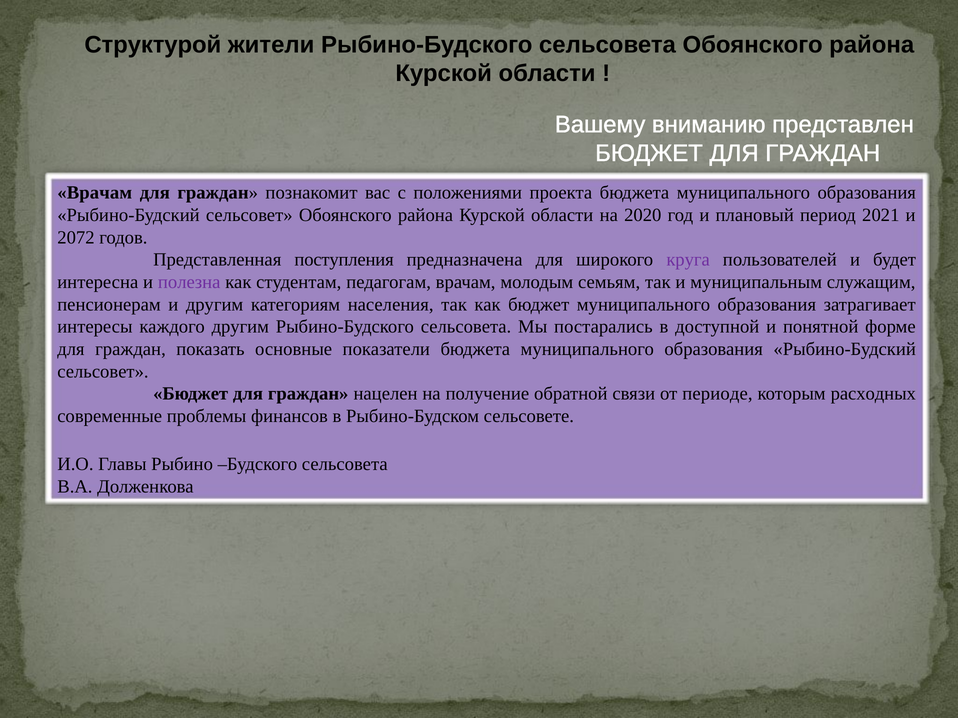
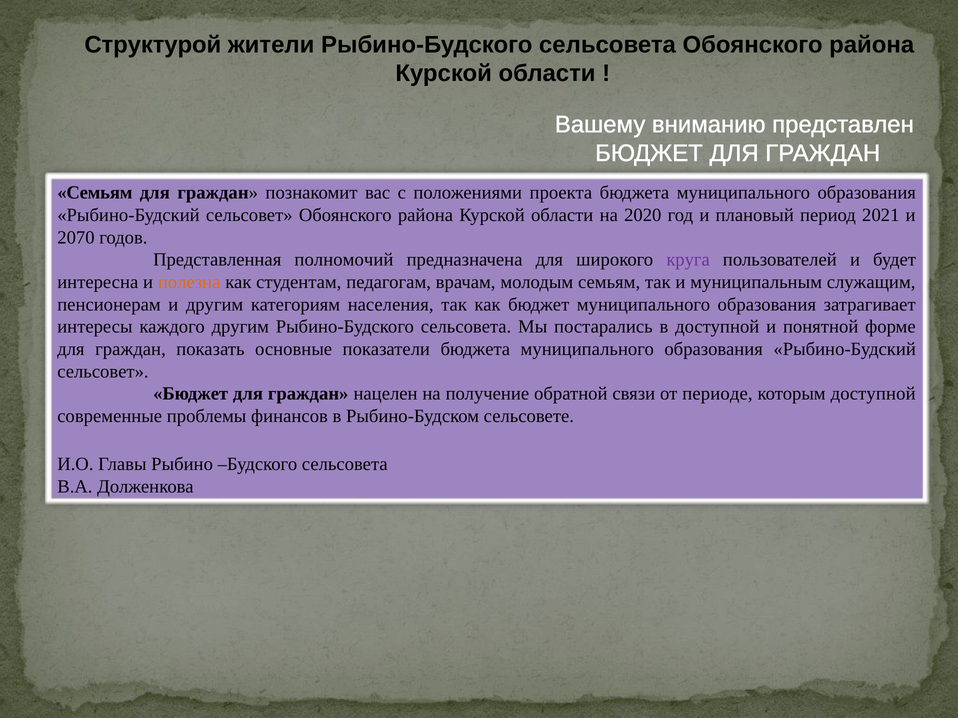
Врачам: Врачам -> Семьям (95, 193)
2072: 2072 -> 2070 (76, 238)
поступления: поступления -> полномочий (344, 260)
полезна colour: purple -> orange (189, 282)
которым расходных: расходных -> доступной (873, 394)
